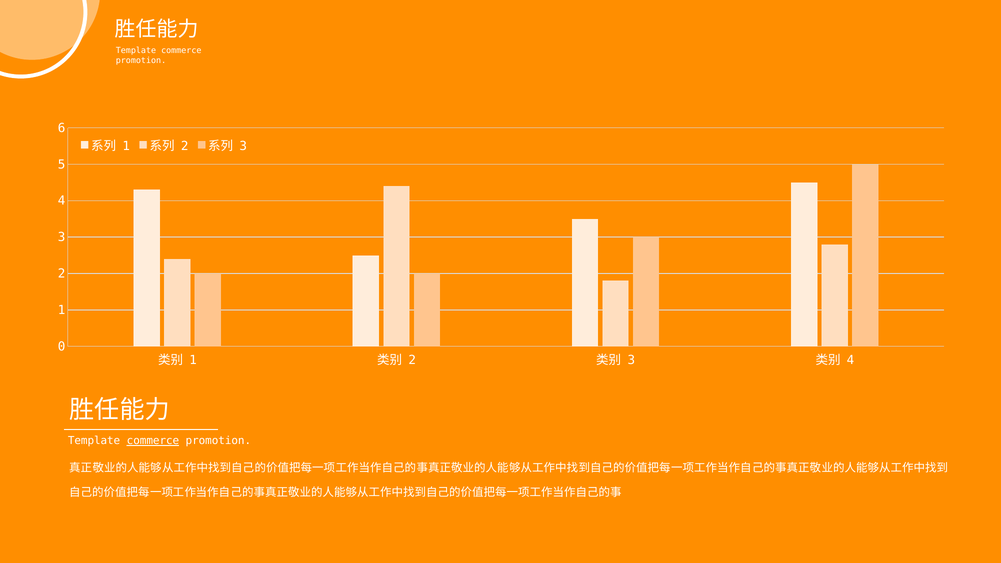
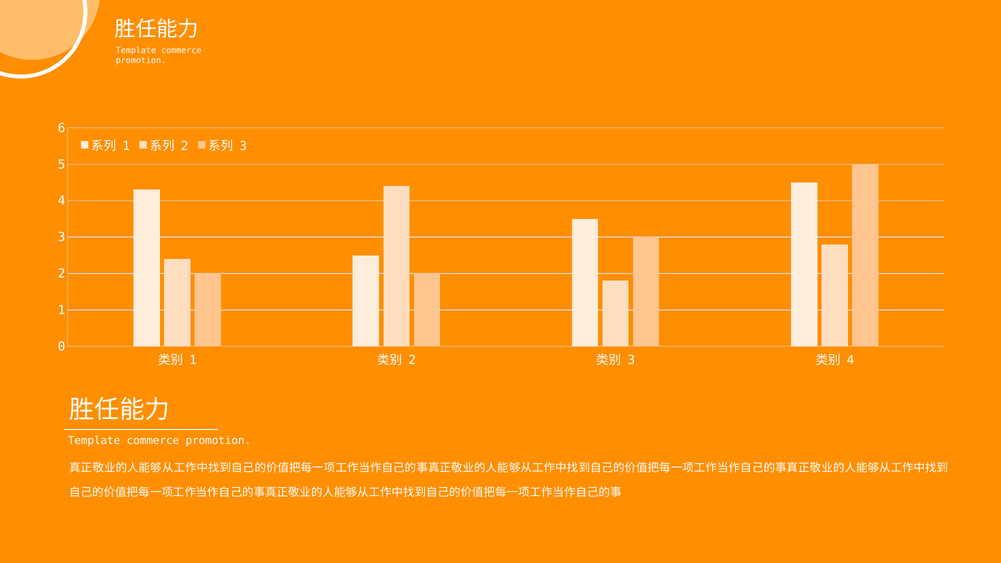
commerce underline: present -> none (153, 441)
